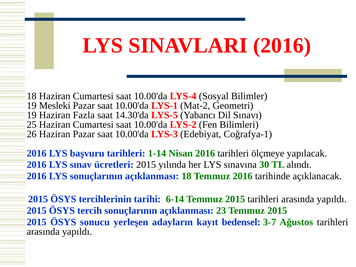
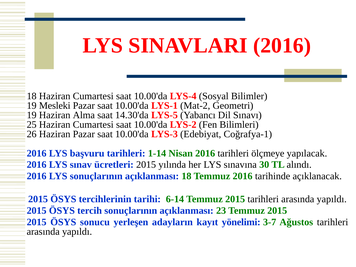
Fazla: Fazla -> Alma (84, 115)
bedensel: bedensel -> yönelimi (241, 222)
